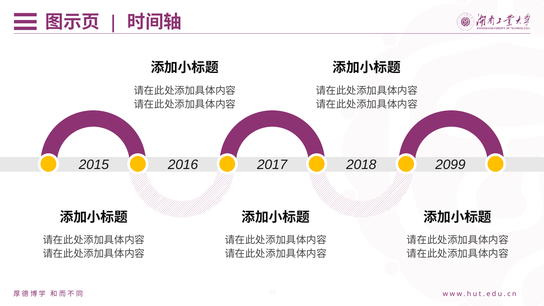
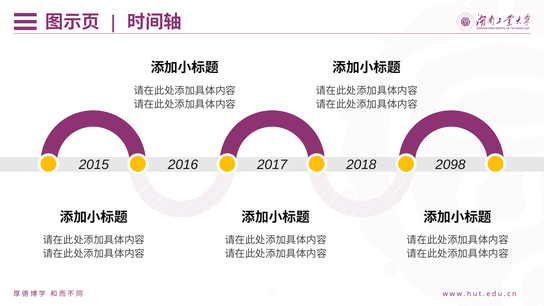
2099: 2099 -> 2098 (450, 165)
